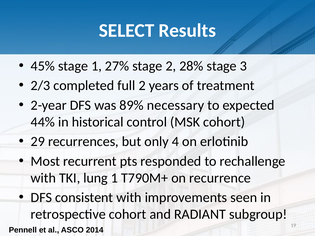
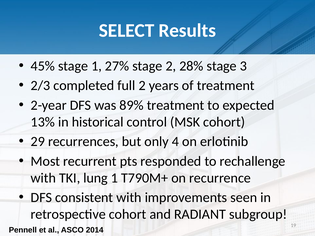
89% necessary: necessary -> treatment (176, 105)
44%: 44% -> 13% (43, 122)
